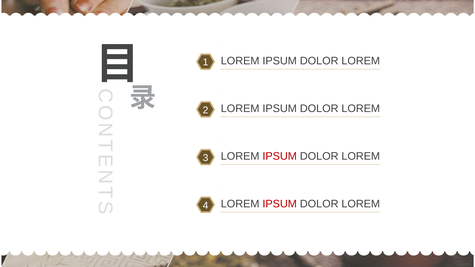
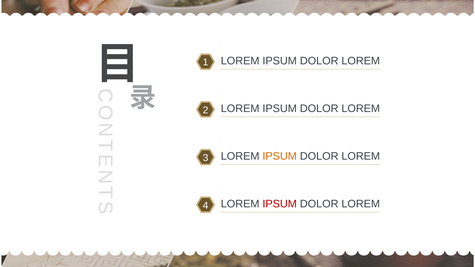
IPSUM colour: red -> orange (280, 156)
